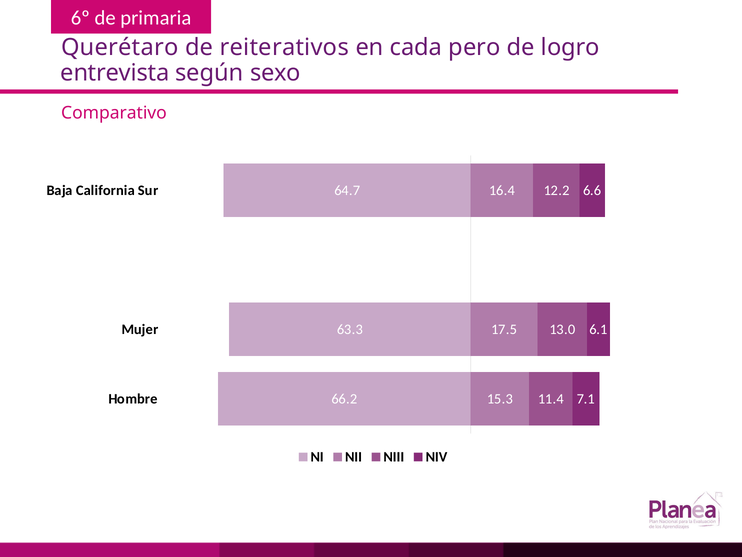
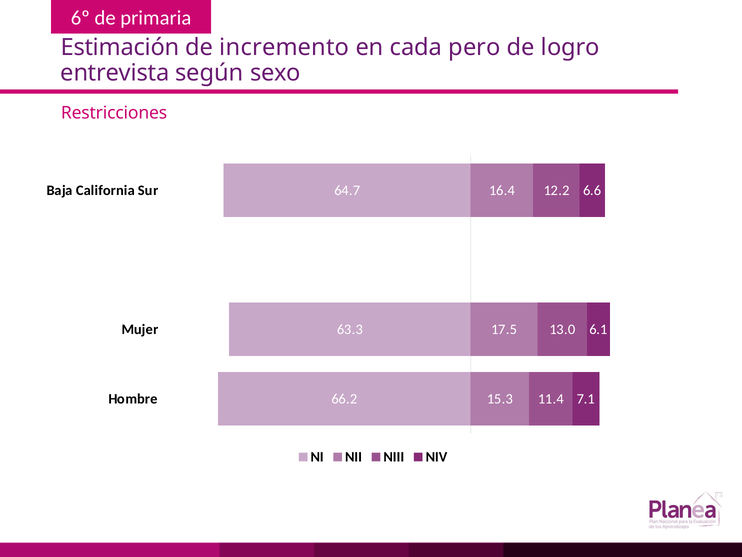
Querétaro: Querétaro -> Estimación (120, 47)
reiterativos: reiterativos -> incremento (284, 47)
Comparativo: Comparativo -> Restricciones (114, 113)
